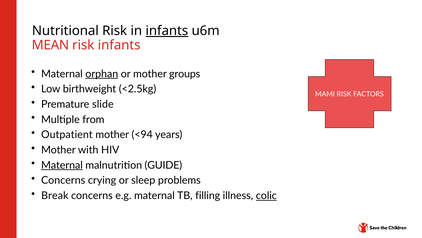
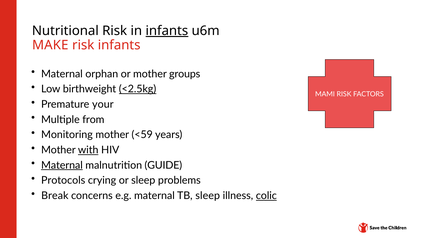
MEAN: MEAN -> MAKE (50, 45)
orphan underline: present -> none (102, 74)
<2.5kg underline: none -> present (138, 89)
slide: slide -> your (103, 104)
Outpatient: Outpatient -> Monitoring (67, 134)
<94: <94 -> <59 (142, 134)
with underline: none -> present (88, 150)
Concerns: Concerns -> Protocols (63, 180)
TB filling: filling -> sleep (208, 195)
